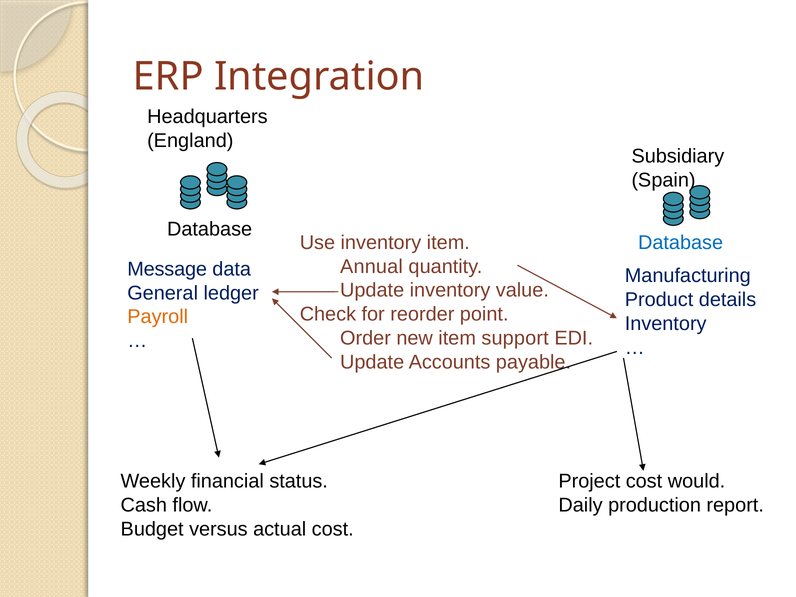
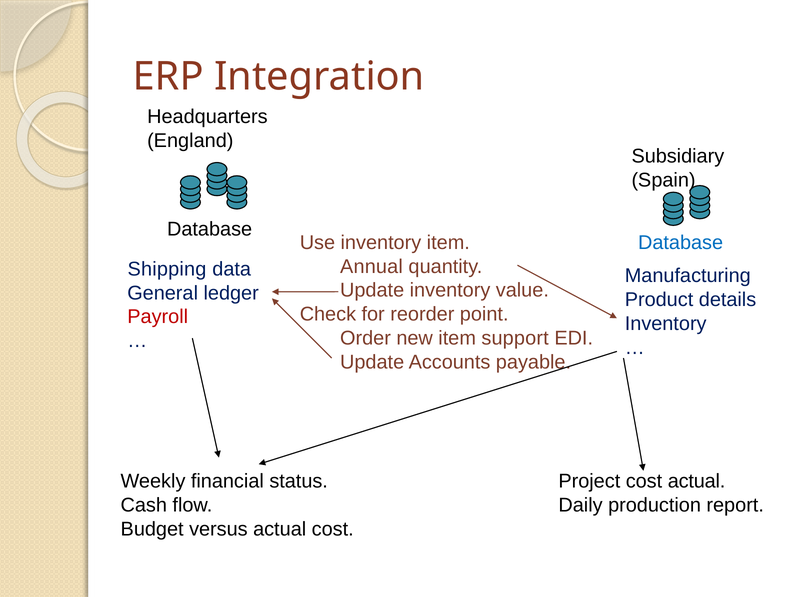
Message: Message -> Shipping (167, 269)
Payroll colour: orange -> red (158, 317)
cost would: would -> actual (697, 481)
